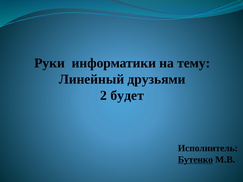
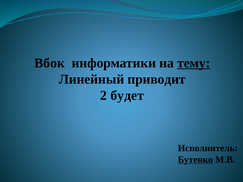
Руки: Руки -> Вбок (50, 63)
тему underline: none -> present (194, 63)
друзьями: друзьями -> приводит (157, 79)
